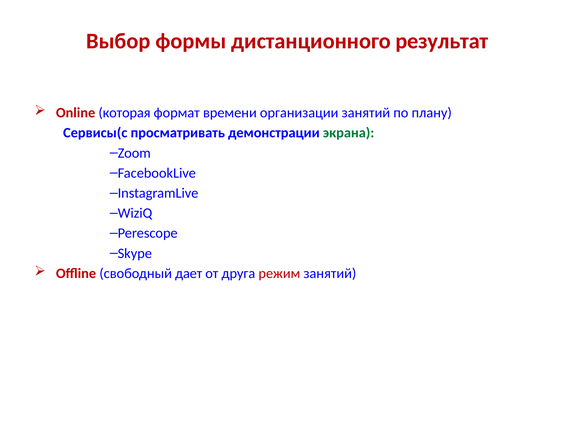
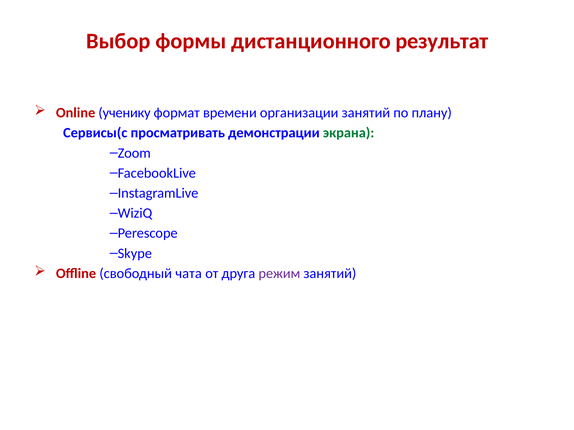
которая: которая -> ученику (125, 113)
дает: дает -> чата (189, 274)
режим colour: red -> purple (279, 274)
